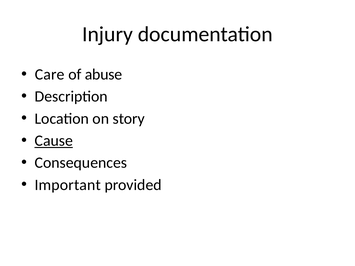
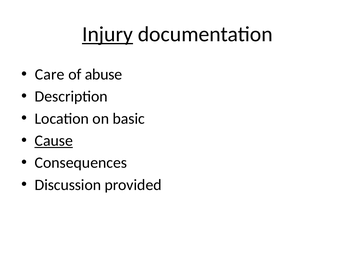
Injury underline: none -> present (108, 34)
story: story -> basic (129, 119)
Important: Important -> Discussion (68, 185)
